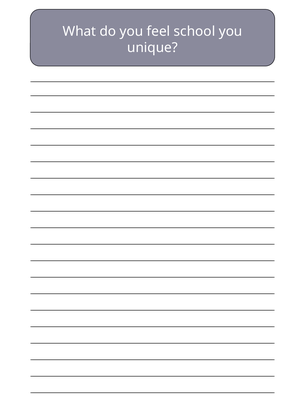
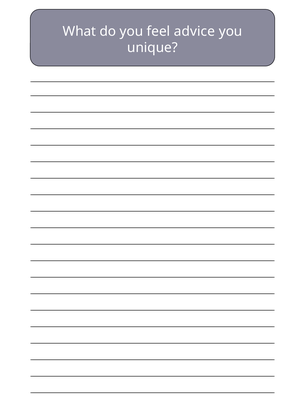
school: school -> advice (194, 31)
